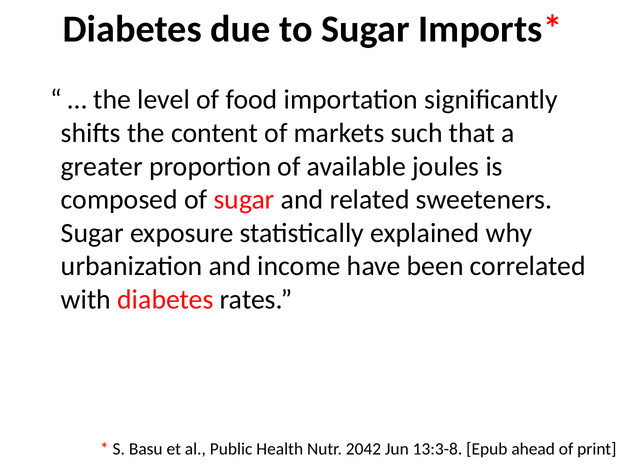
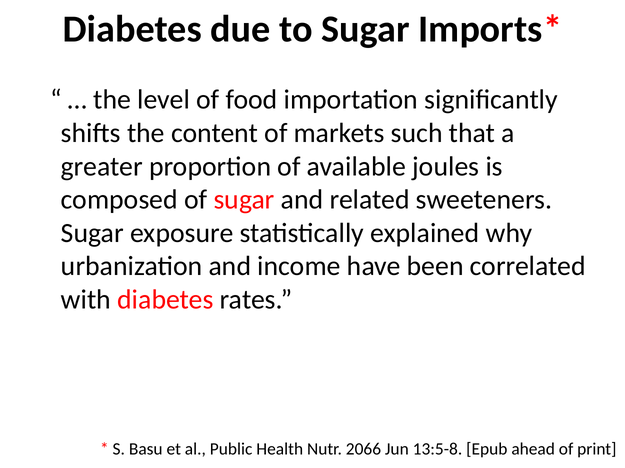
2042: 2042 -> 2066 (363, 450)
13:3-8: 13:3-8 -> 13:5-8 (438, 450)
